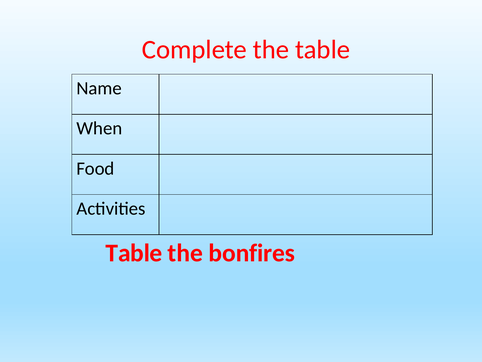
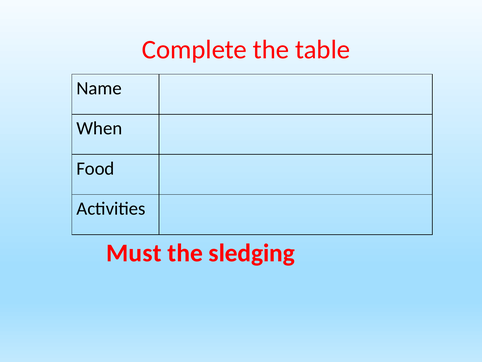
Table: Table -> Must (134, 253)
bonfires: bonfires -> sledging (252, 253)
